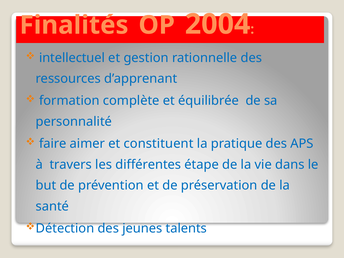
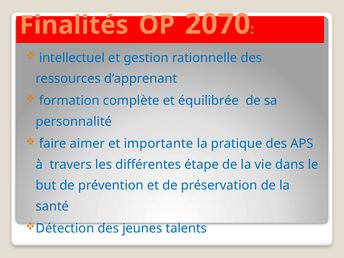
2004: 2004 -> 2070 (218, 24)
constituent: constituent -> importante (159, 144)
